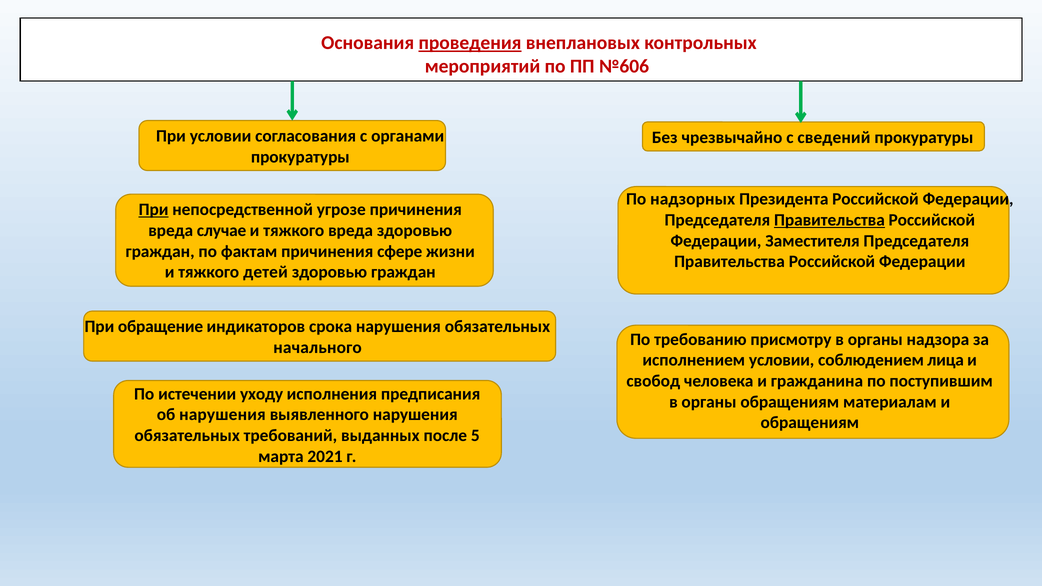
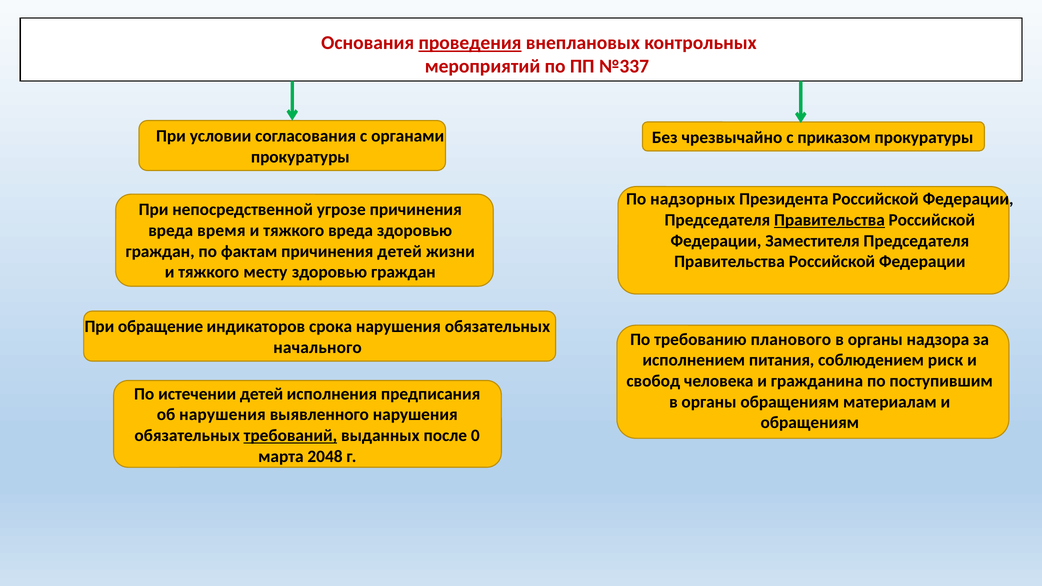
№606: №606 -> №337 (624, 66)
сведений: сведений -> приказом (834, 137)
При underline: present -> none (154, 210)
случае: случае -> время (221, 231)
причинения сфере: сфере -> детей (400, 251)
детей: детей -> месту (265, 272)
присмотру: присмотру -> планового (791, 340)
исполнением условии: условии -> питания (782, 360)
лица: лица -> риск (945, 360)
истечении уходу: уходу -> детей (262, 394)
требований underline: none -> present (290, 436)
5: 5 -> 0 (475, 436)
2021: 2021 -> 2048 (325, 456)
